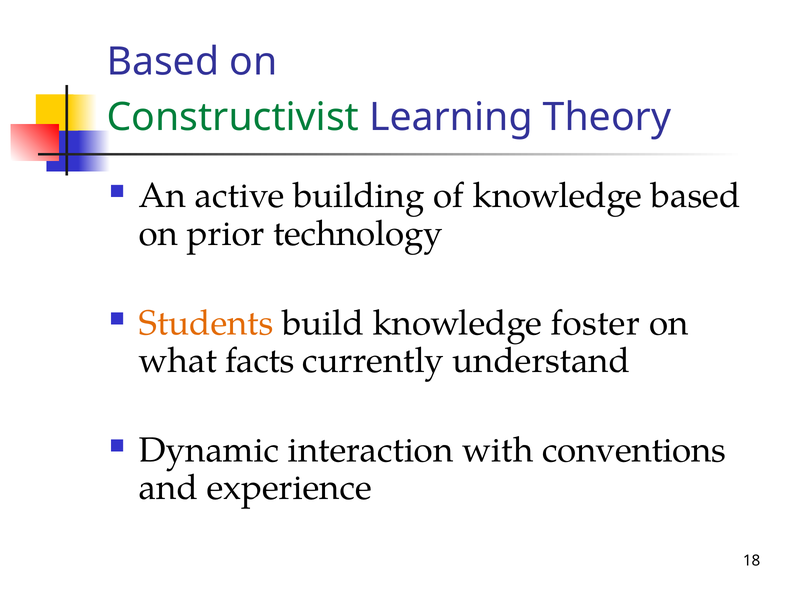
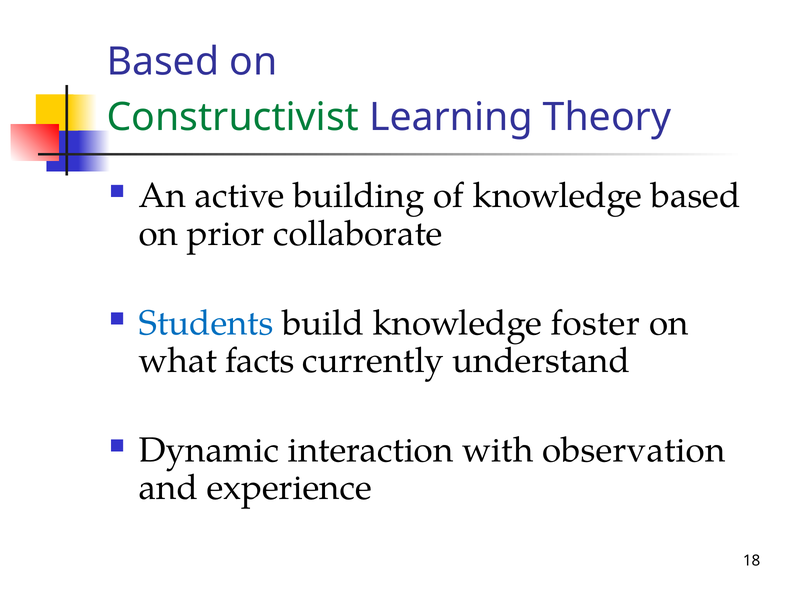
technology: technology -> collaborate (358, 234)
Students colour: orange -> blue (206, 323)
conventions: conventions -> observation (634, 450)
